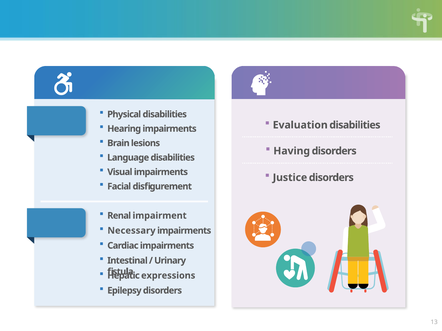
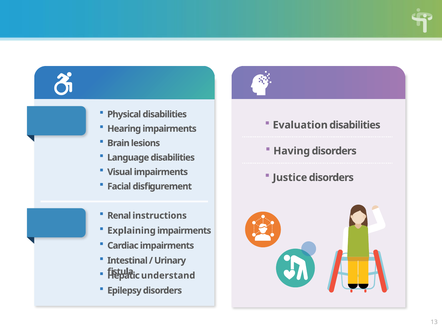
impairment: impairment -> instructions (160, 216)
Necessary: Necessary -> Explaining (131, 231)
expressions: expressions -> understand (168, 276)
